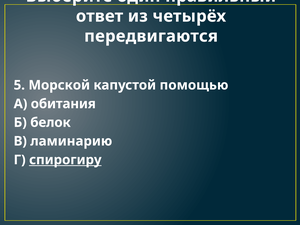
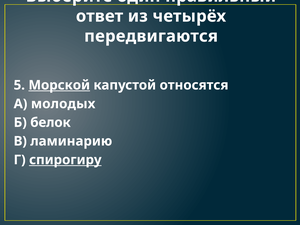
Морской underline: none -> present (59, 85)
помощью: помощью -> относятся (194, 85)
обитания: обитания -> молодых (63, 104)
